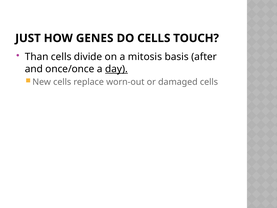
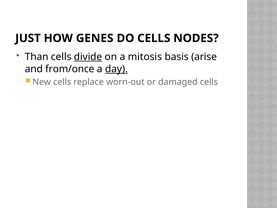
TOUCH: TOUCH -> NODES (196, 38)
divide underline: none -> present (88, 57)
after: after -> arise (204, 57)
once/once: once/once -> from/once (70, 69)
